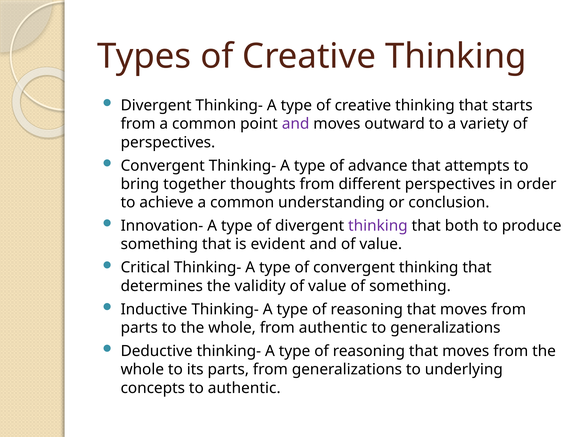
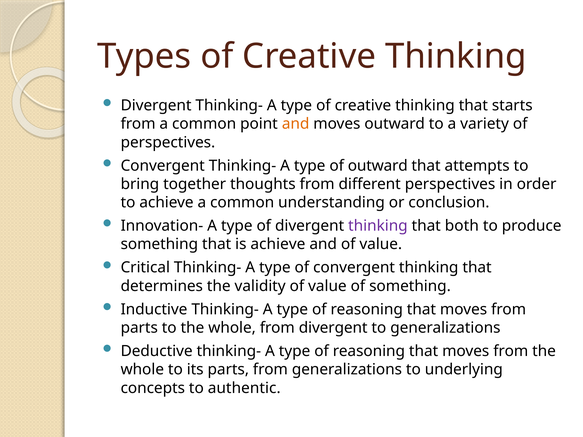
and colour: purple -> orange (296, 124)
of advance: advance -> outward (378, 166)
is evident: evident -> achieve (278, 244)
from authentic: authentic -> divergent (333, 328)
